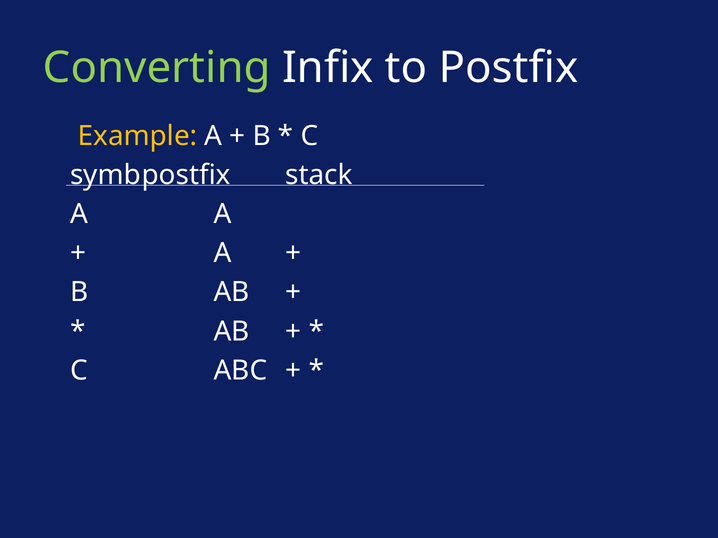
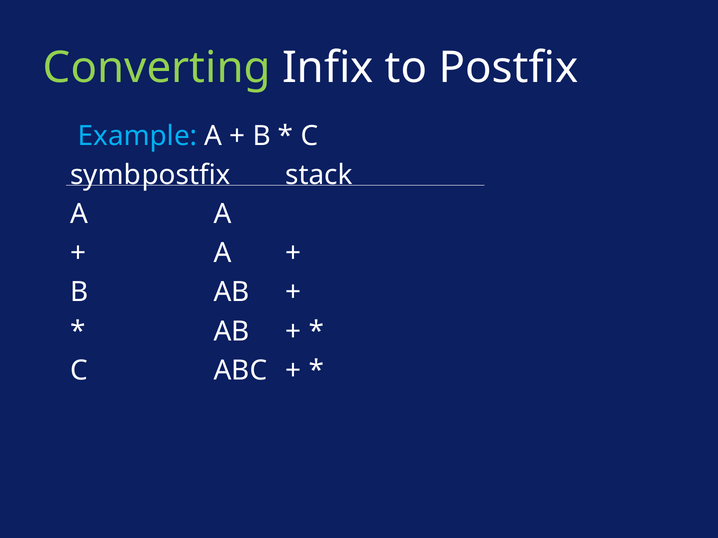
Example colour: yellow -> light blue (138, 136)
